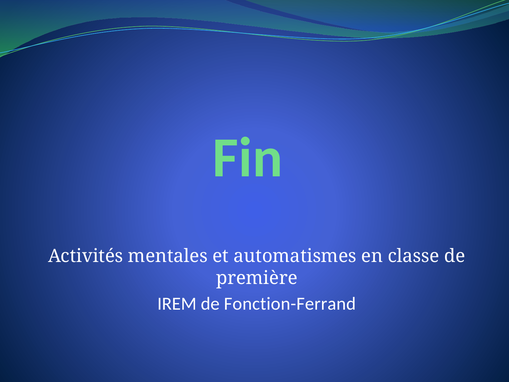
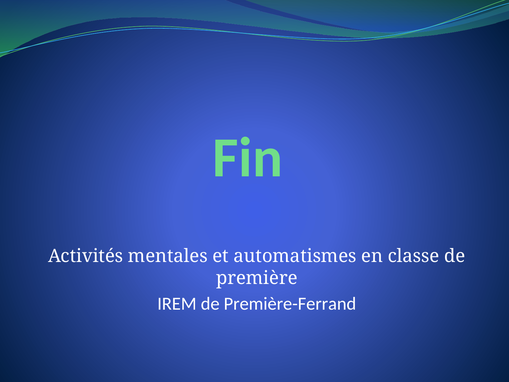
Fonction-Ferrand: Fonction-Ferrand -> Première-Ferrand (290, 304)
